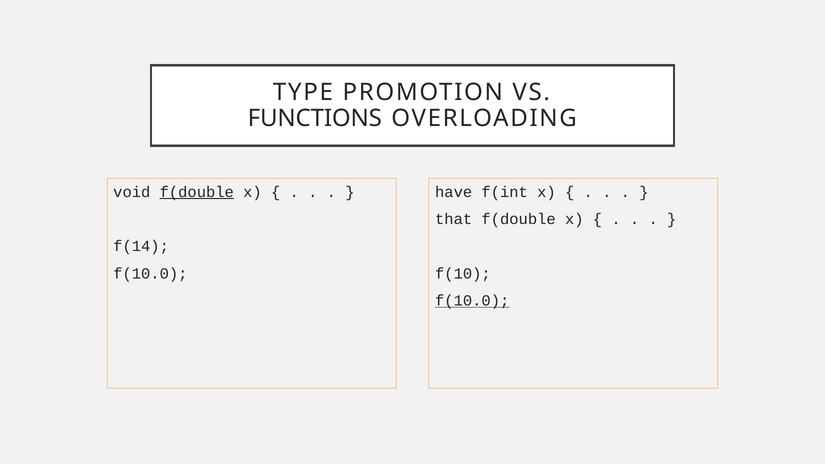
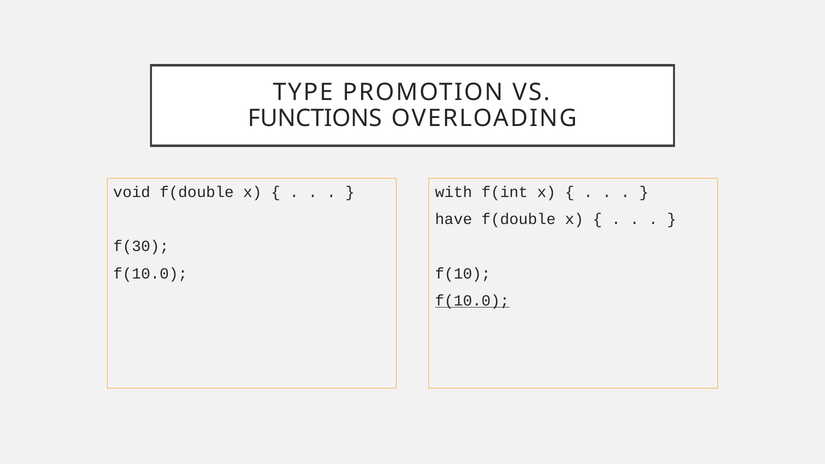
f(double underline: present -> none (197, 192)
have: have -> with (454, 192)
that: that -> have (454, 219)
f(14: f(14 -> f(30 (141, 246)
